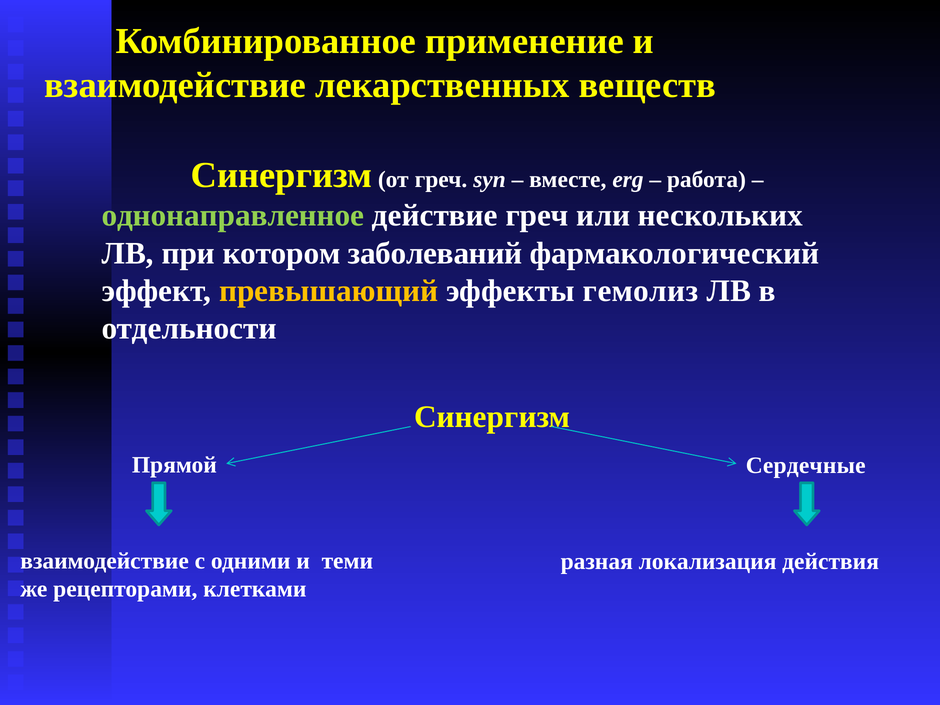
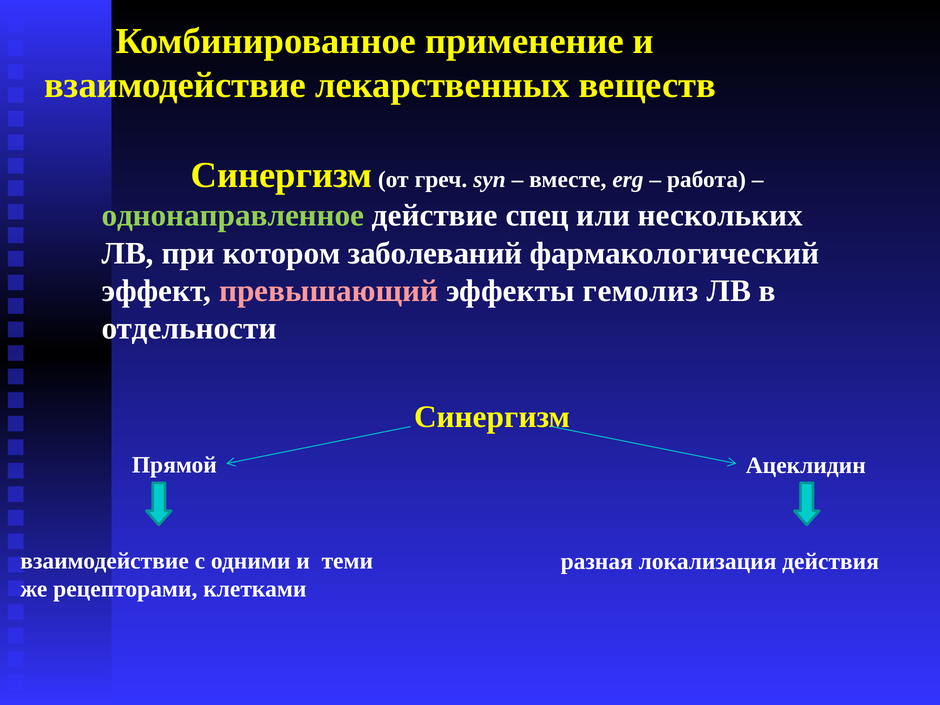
действие греч: греч -> спец (537, 216)
превышающий colour: yellow -> pink (329, 291)
Сердечные: Сердечные -> Ацеклидин (806, 465)
